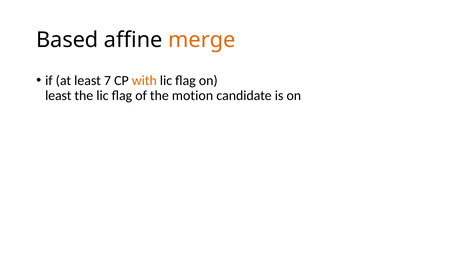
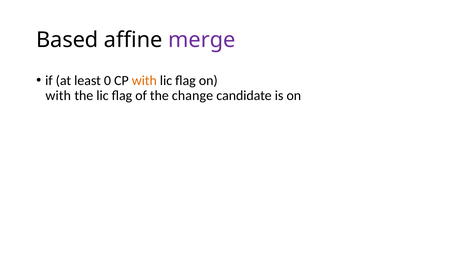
merge colour: orange -> purple (202, 40)
7: 7 -> 0 (107, 80)
least: least -> with (58, 95)
motion: motion -> change (193, 95)
